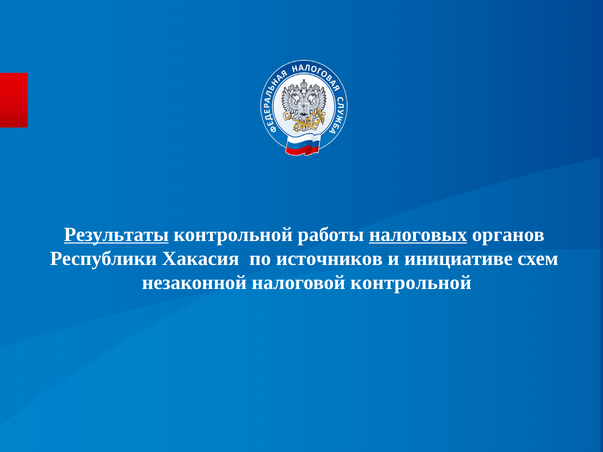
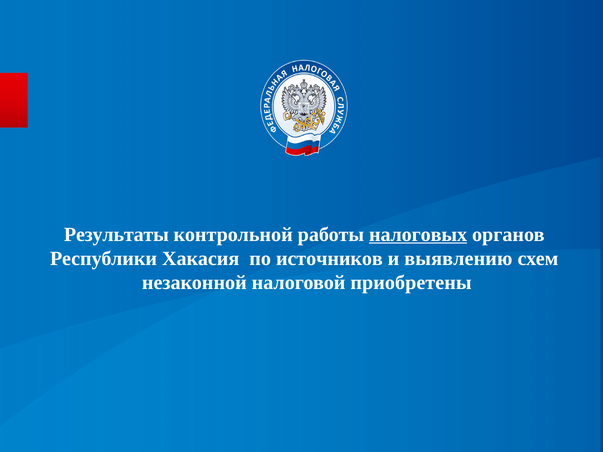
Результаты underline: present -> none (116, 235)
инициативе: инициативе -> выявлению (458, 259)
налоговой контрольной: контрольной -> приобретены (411, 283)
